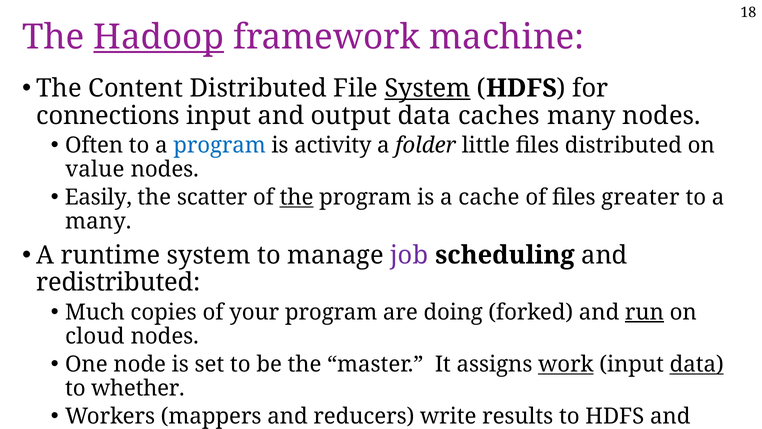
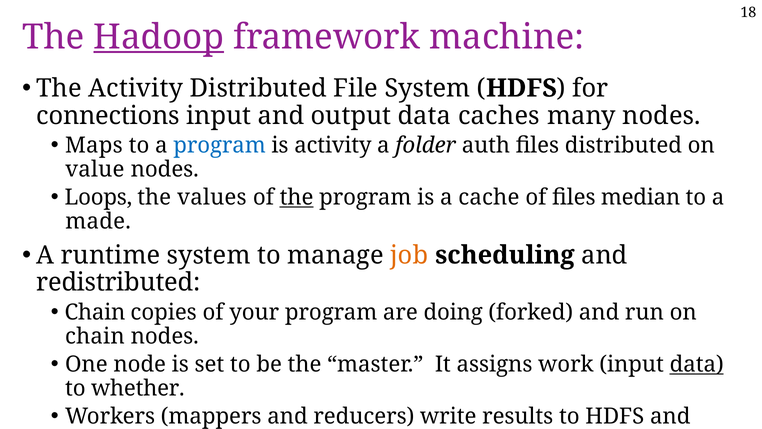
The Content: Content -> Activity (136, 88)
System underline: present -> none (428, 88)
Often: Often -> Maps (94, 145)
little: little -> auth (486, 145)
Easily: Easily -> Loops (98, 197)
scatter: scatter -> values (212, 197)
greater: greater -> median (641, 197)
many: many -> made (98, 221)
job colour: purple -> orange (409, 255)
Much: Much -> Chain (95, 312)
run underline: present -> none (644, 312)
cloud: cloud -> chain (95, 336)
work underline: present -> none (566, 364)
